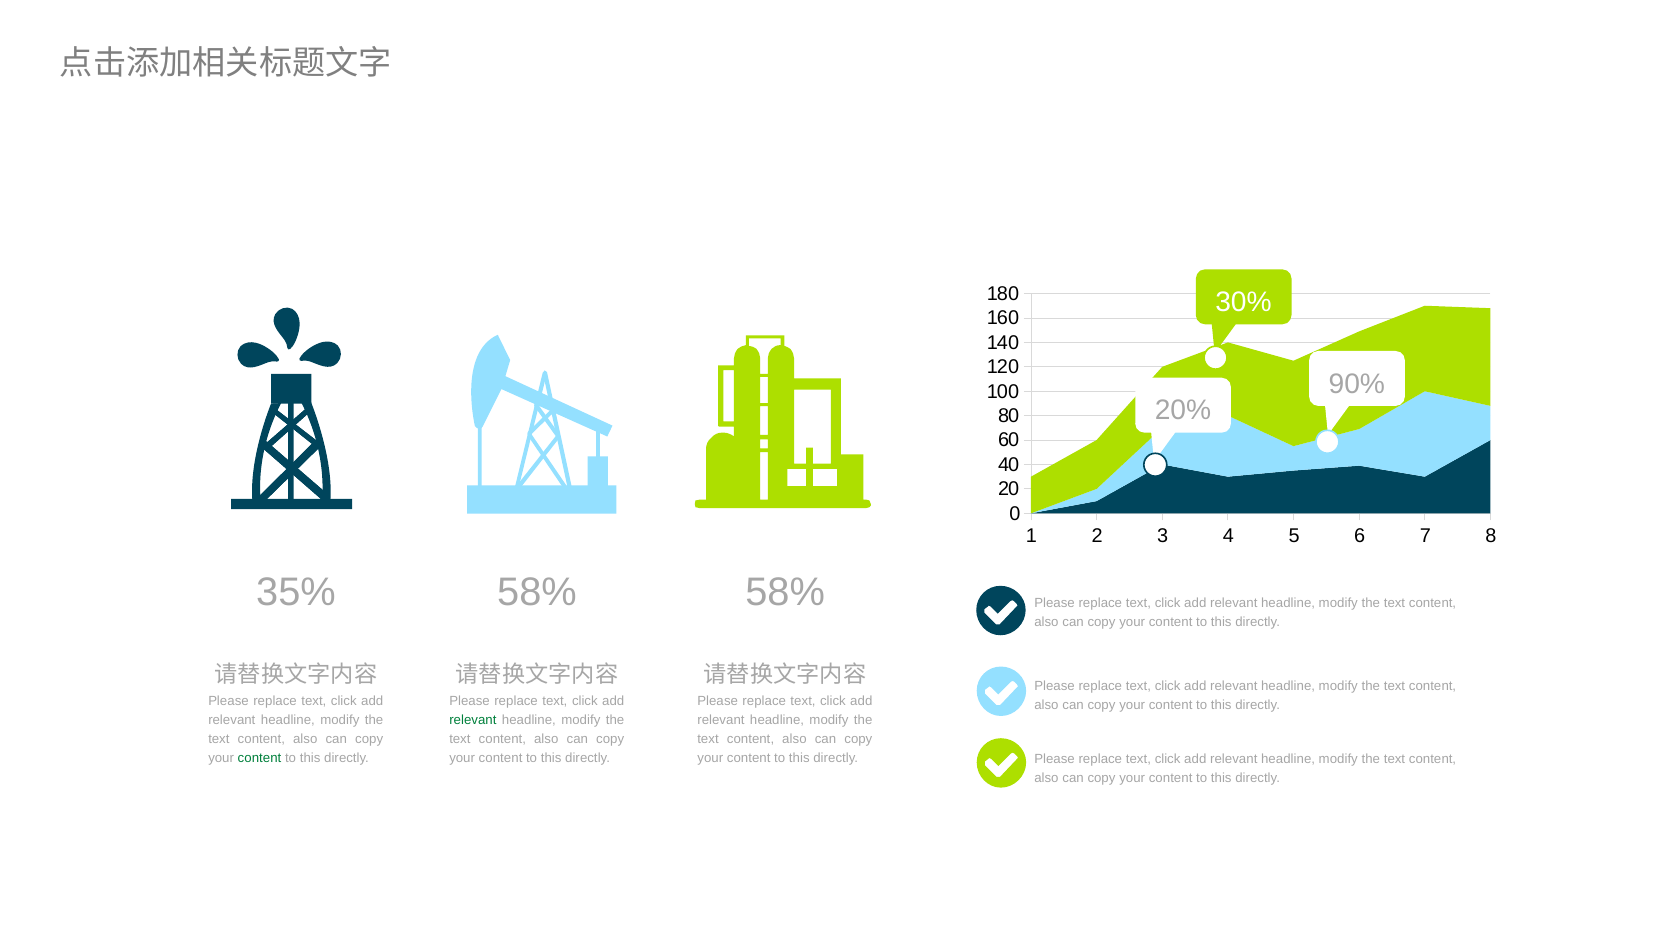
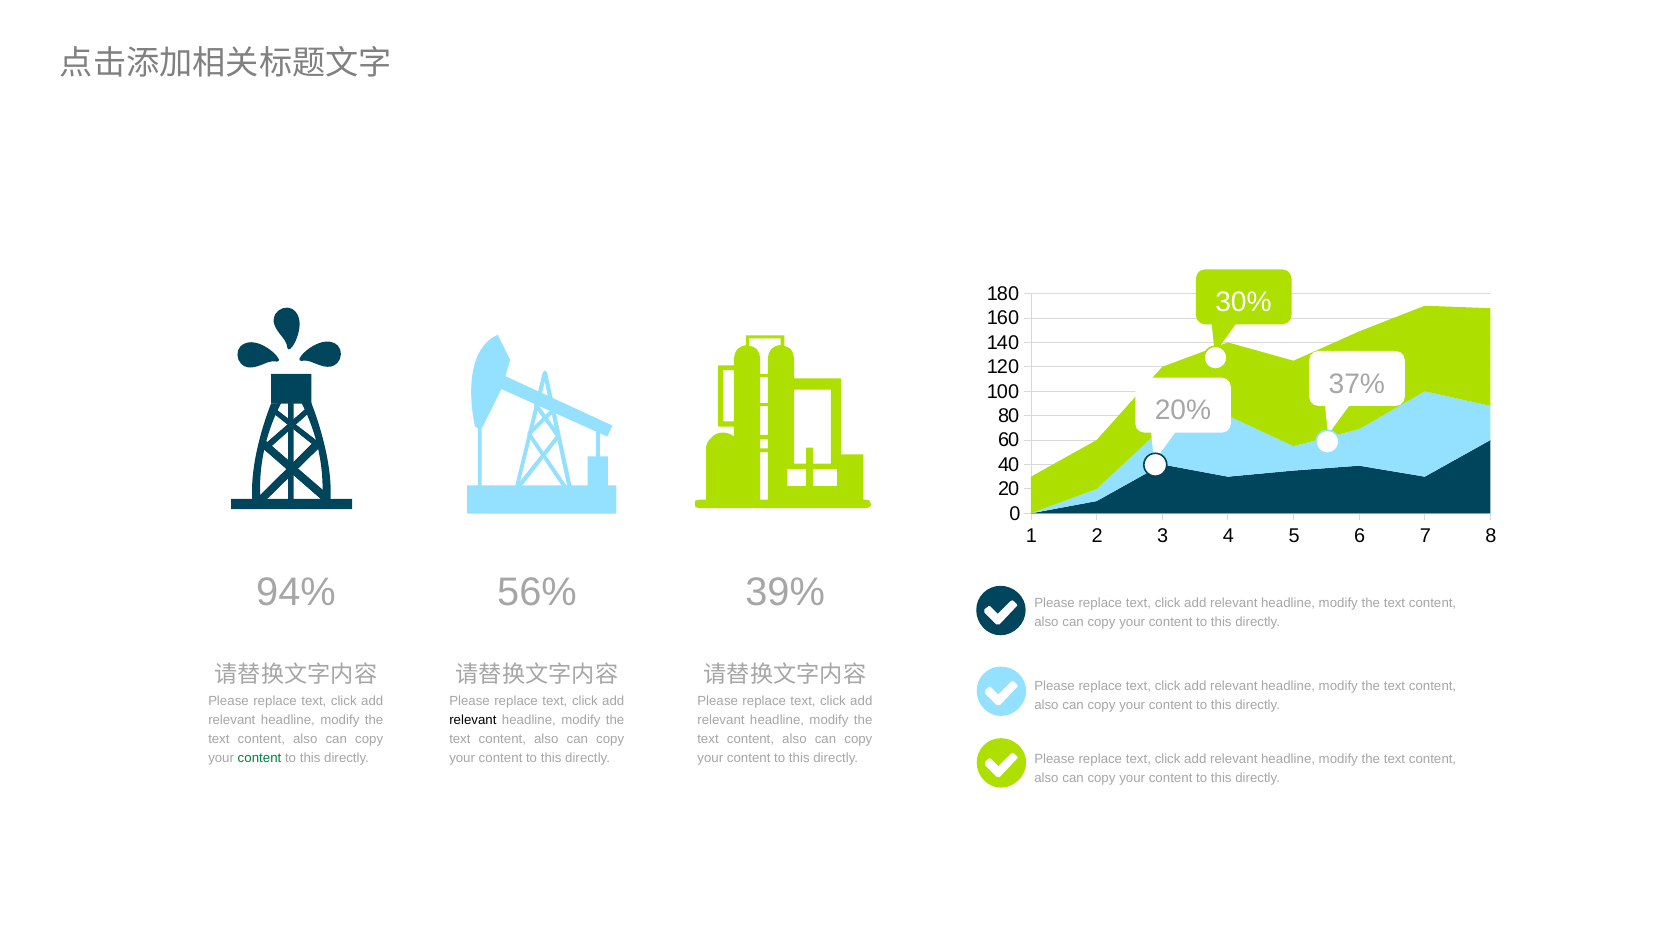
90%: 90% -> 37% (1357, 384)
35%: 35% -> 94% (296, 593)
58%: 58% -> 56% (537, 593)
58%: 58% -> 39% (785, 593)
relevant colour: green -> black (473, 720)
